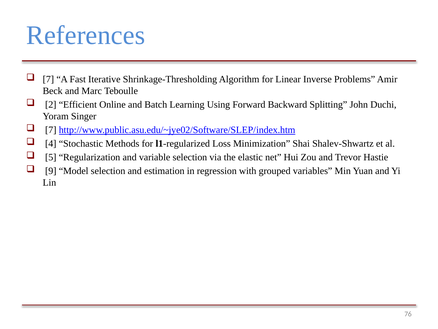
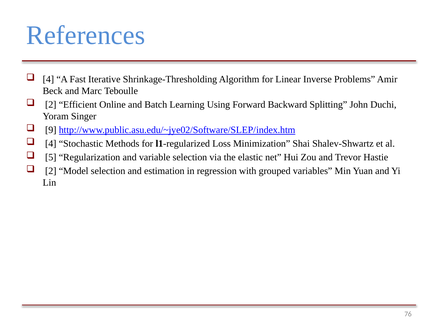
7: 7 -> 4 (48, 79)
7: 7 -> 9 (51, 130)
9: 9 -> 2 (51, 171)
